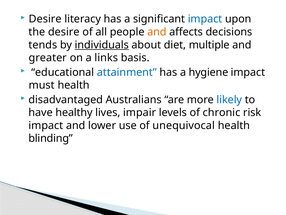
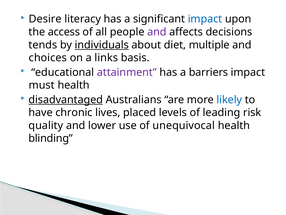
the desire: desire -> access (64, 32)
and colour: orange -> purple (157, 32)
greater: greater -> choices (48, 58)
attainment colour: blue -> purple (127, 72)
hygiene: hygiene -> barriers (208, 72)
disadvantaged underline: none -> present (66, 99)
healthy: healthy -> chronic (74, 112)
impair: impair -> placed (140, 112)
chronic: chronic -> leading (222, 112)
impact: impact -> quality (46, 125)
